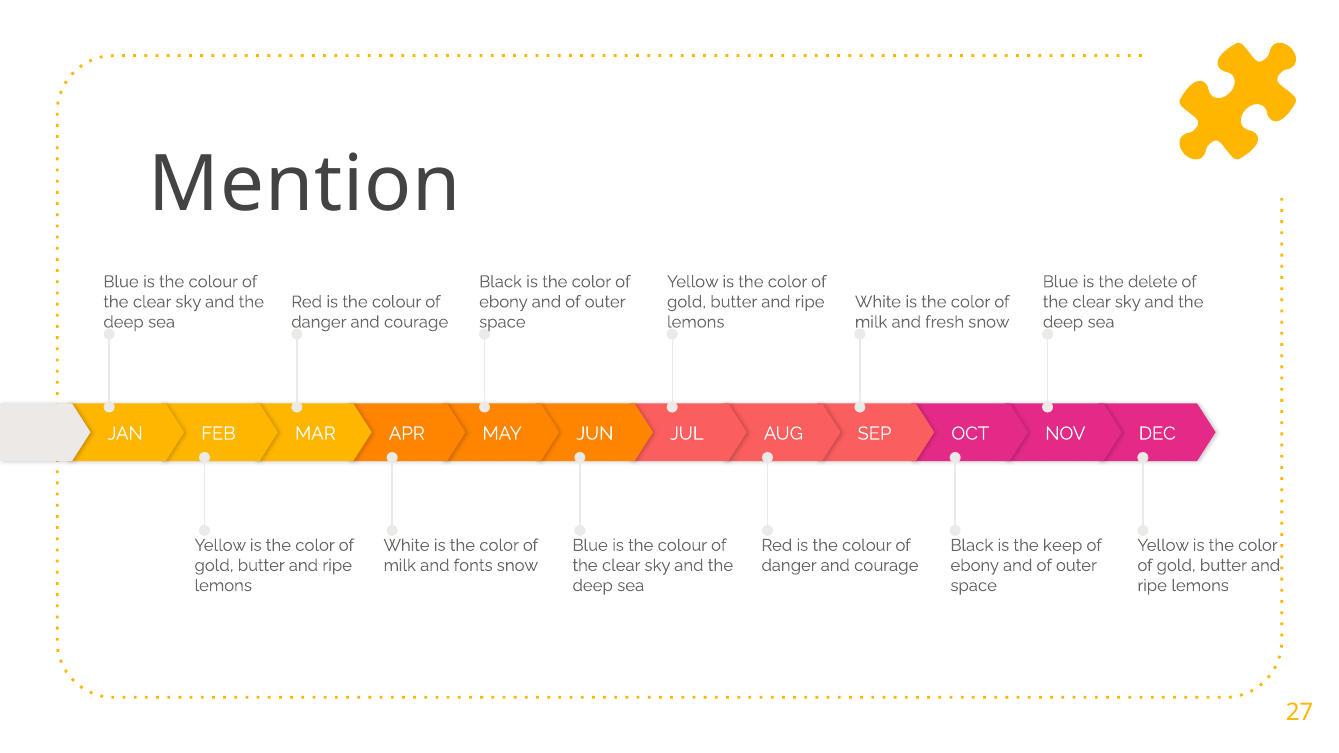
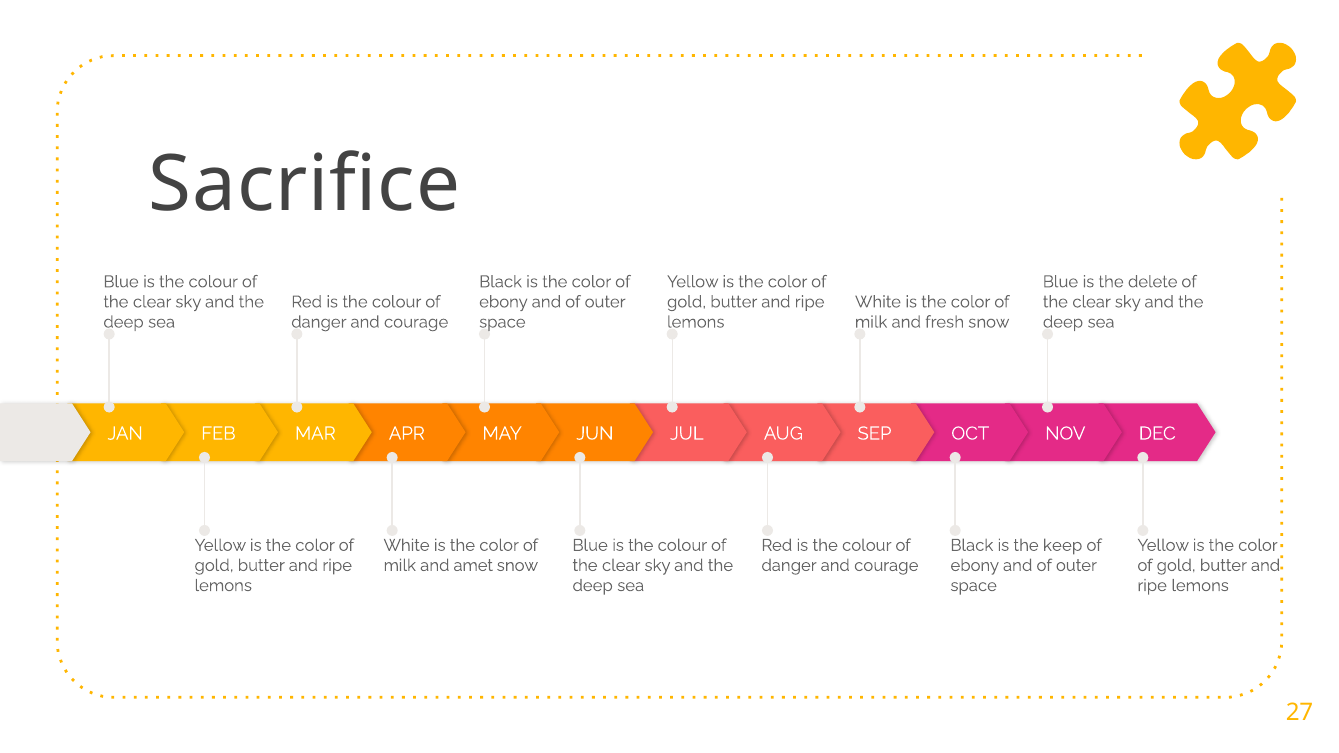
Mention: Mention -> Sacrifice (305, 185)
fonts: fonts -> amet (473, 566)
